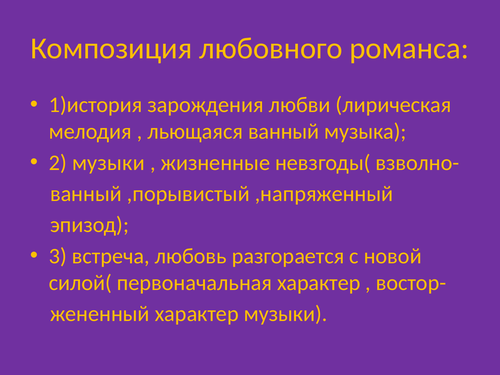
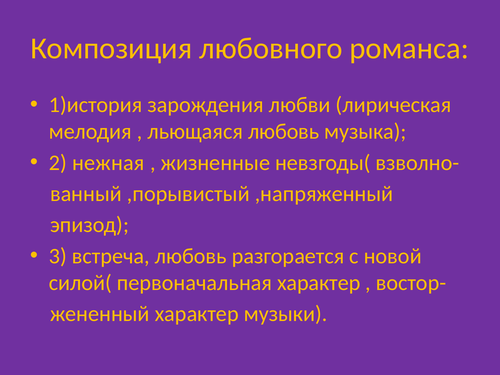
льющаяся ванный: ванный -> любовь (284, 132)
2 музыки: музыки -> нежная (108, 163)
